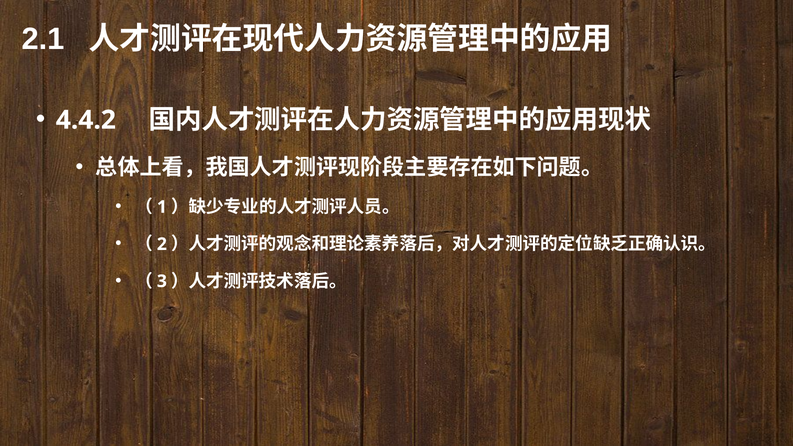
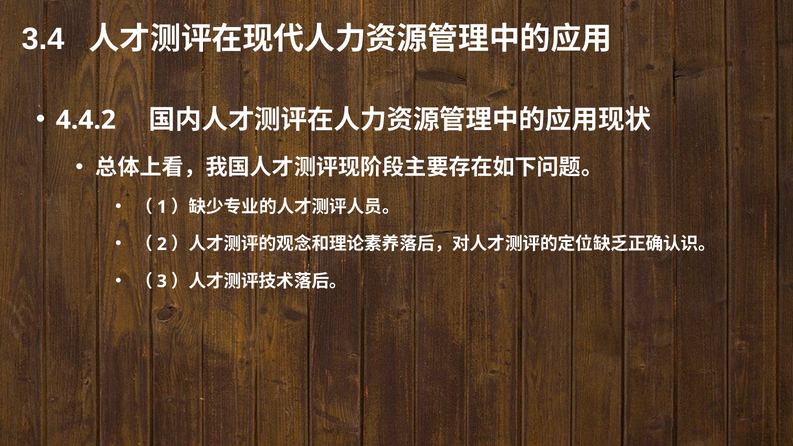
2.1: 2.1 -> 3.4 (43, 39)
